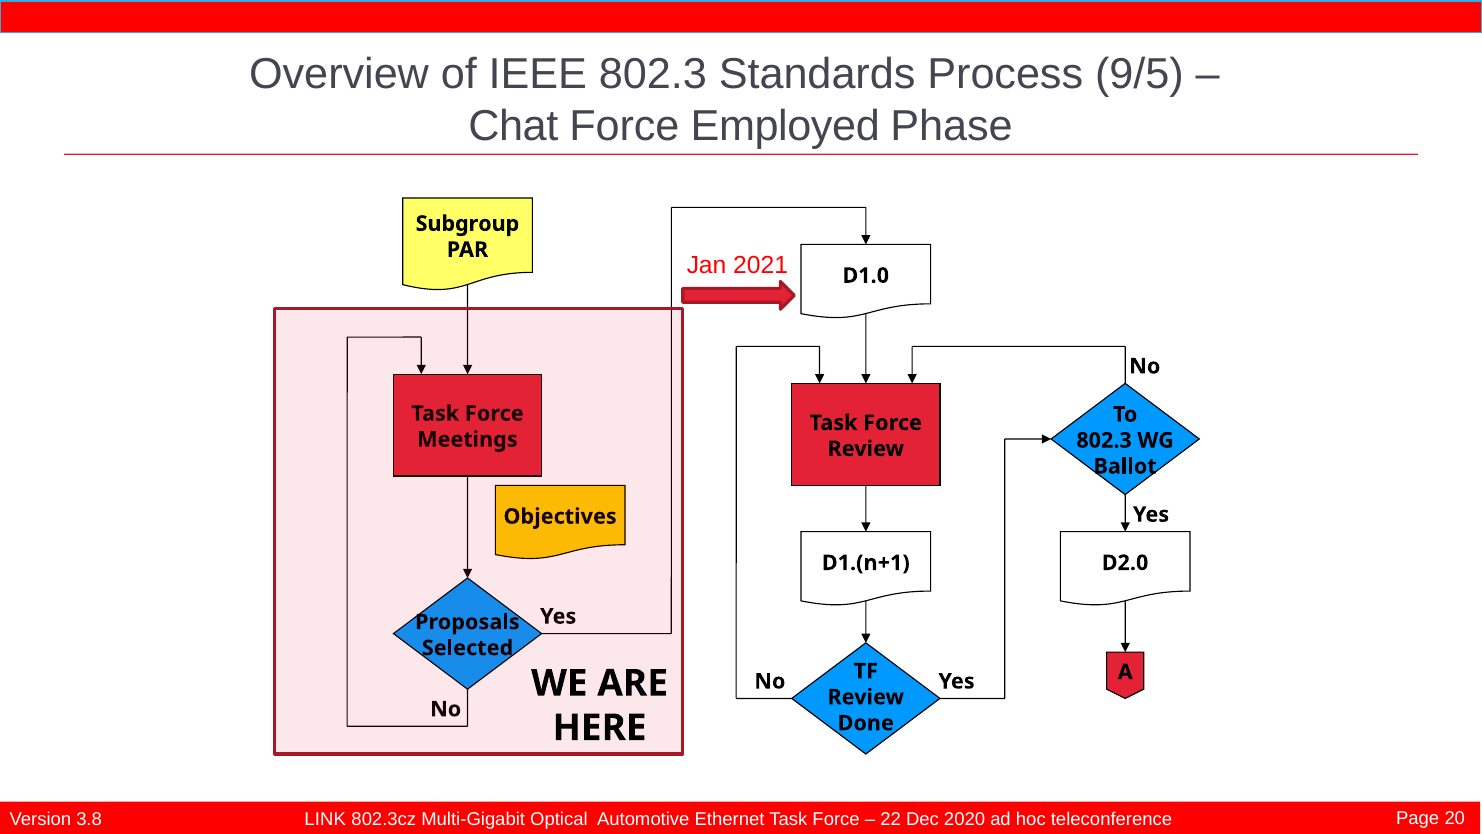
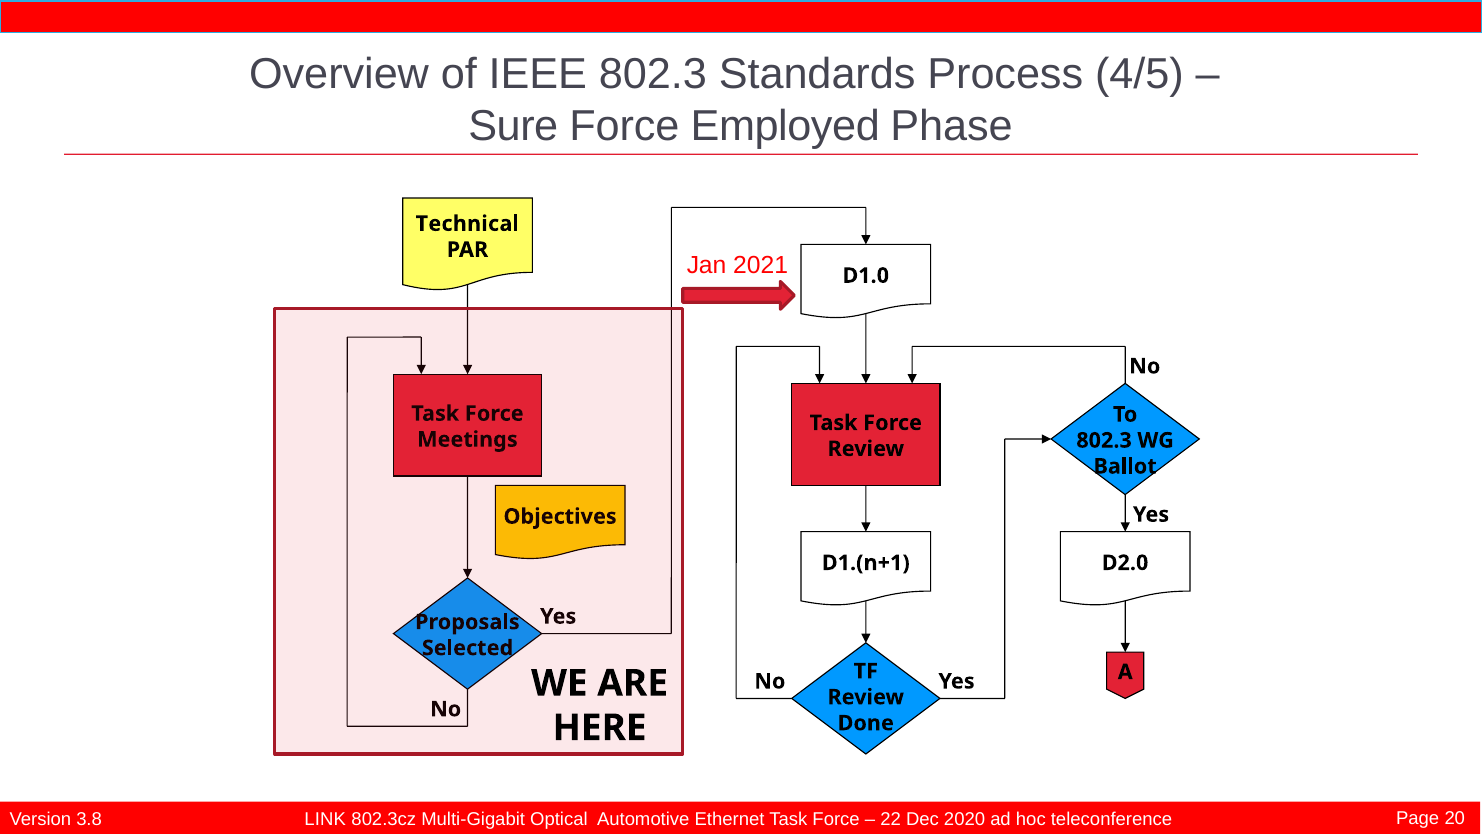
9/5: 9/5 -> 4/5 (1139, 74)
Chat: Chat -> Sure (513, 126)
Subgroup: Subgroup -> Technical (467, 224)
